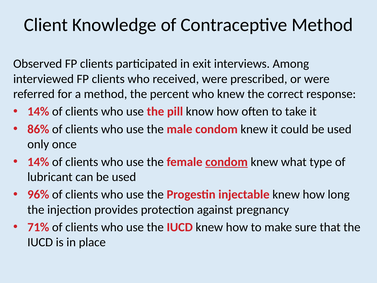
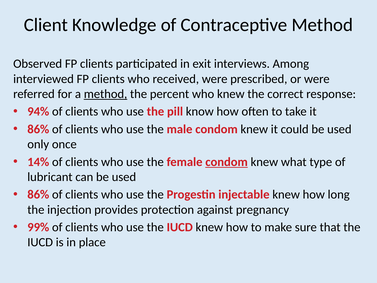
method underline: none -> present (106, 94)
14%: 14% -> 94% (38, 111)
96%: 96% -> 86% (38, 194)
71%: 71% -> 99% (38, 227)
